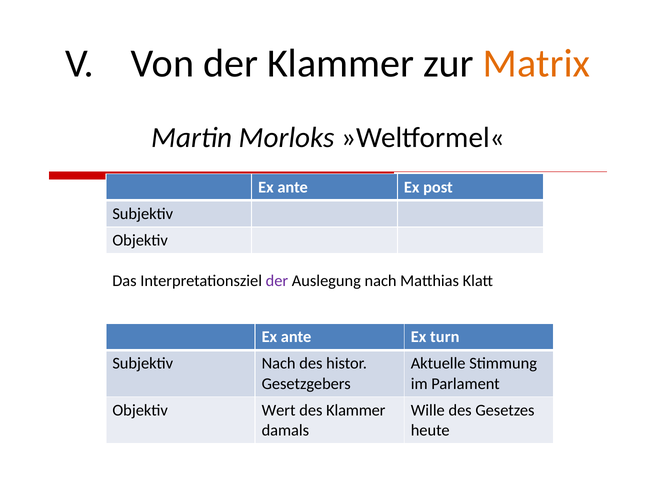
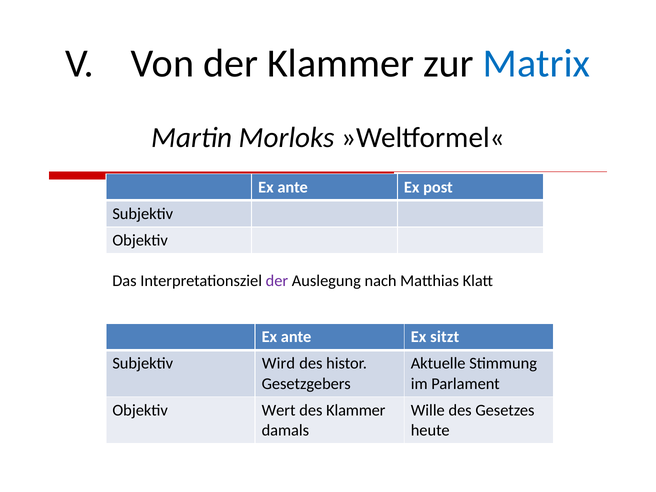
Matrix colour: orange -> blue (536, 64)
turn: turn -> sitzt (445, 337)
Subjektiv Nach: Nach -> Wird (279, 364)
